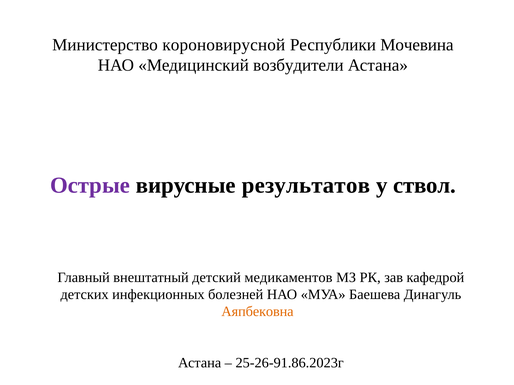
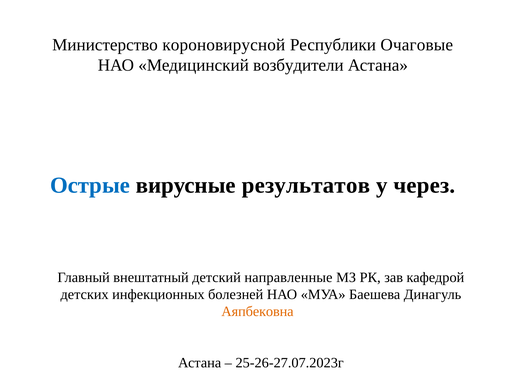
Мочевина: Мочевина -> Очаговые (417, 45)
Острые colour: purple -> blue (90, 185)
ствол: ствол -> через (424, 185)
медикаментов: медикаментов -> направленные (288, 278)
25-26-91.86.2023г: 25-26-91.86.2023г -> 25-26-27.07.2023г (290, 363)
